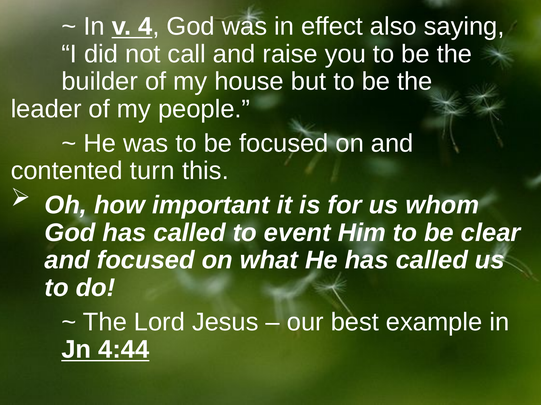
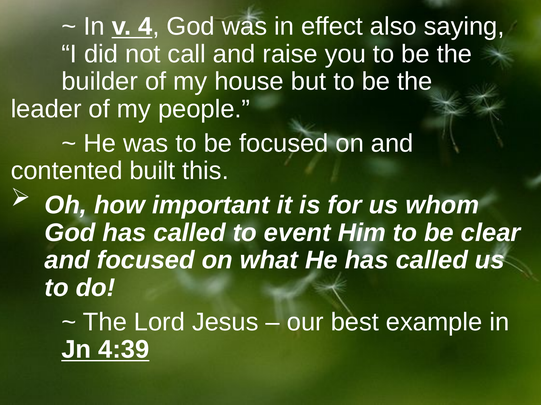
turn: turn -> built (153, 171)
4:44: 4:44 -> 4:39 (124, 350)
